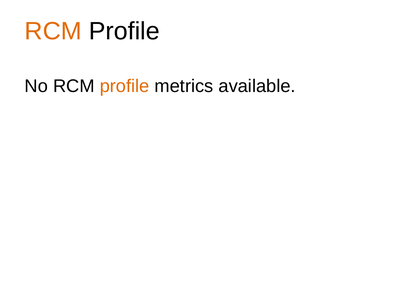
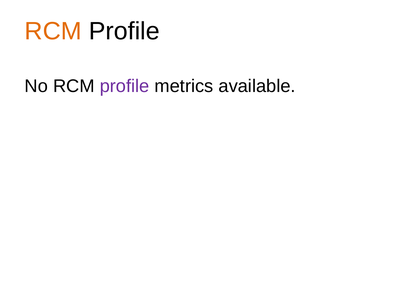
profile colour: orange -> purple (125, 86)
